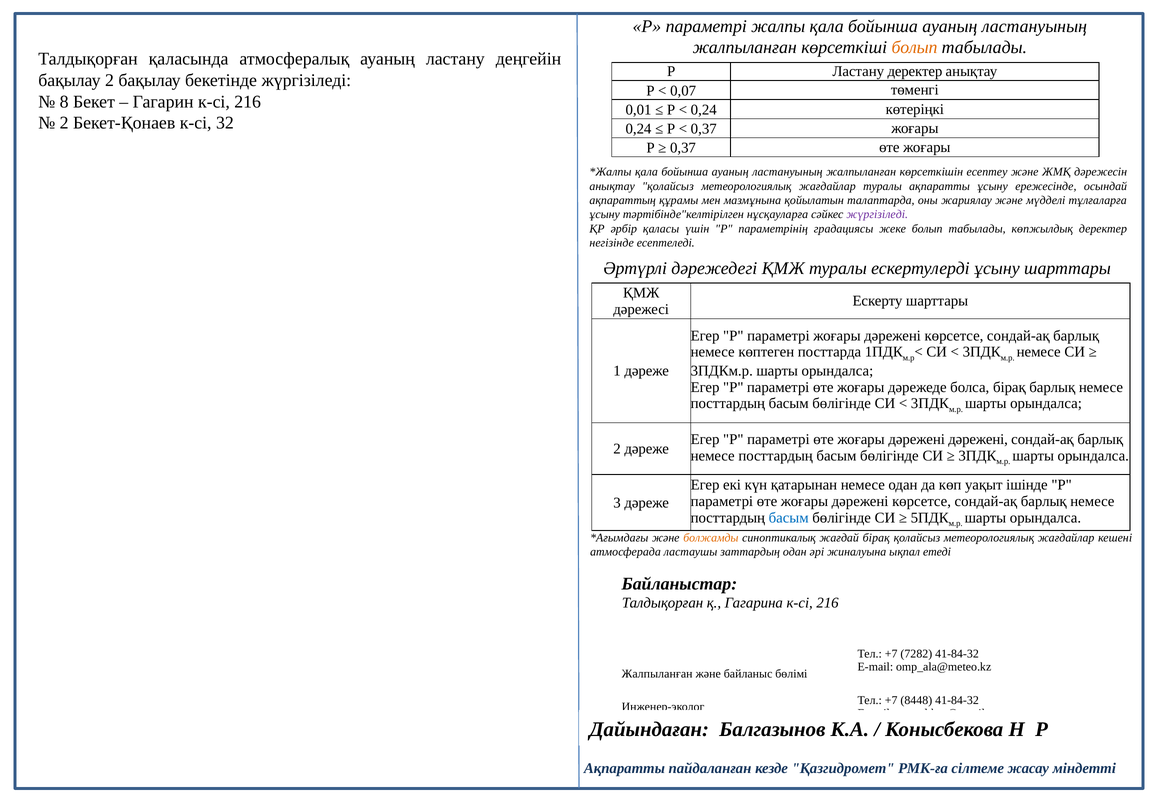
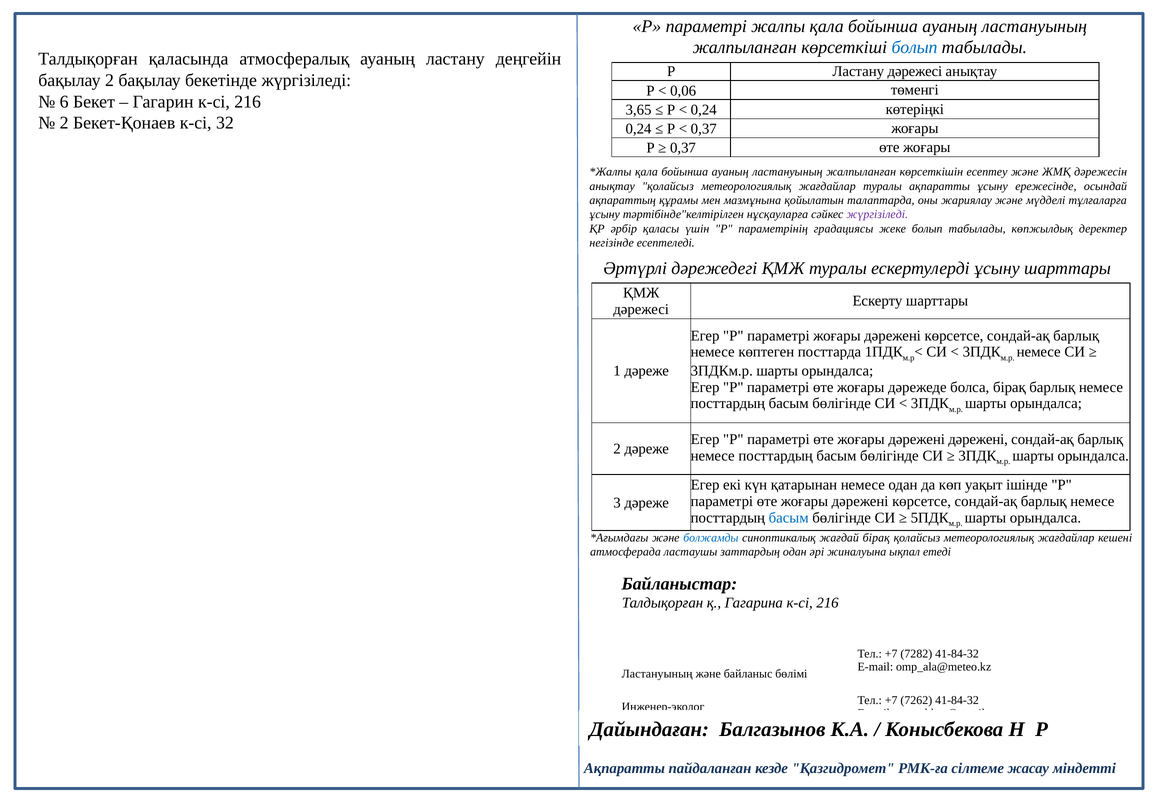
болып colour: orange -> blue (915, 48)
Ластану деректер: деректер -> дәрежесі (915, 72)
0,07: 0,07 -> 0,06 (683, 91)
8: 8 -> 6 (64, 102)
0,01: 0,01 -> 3,65 (639, 110)
болжамды colour: orange -> blue (711, 537)
Жалпыланған: Жалпыланған -> Ластануының (657, 673)
8448: 8448 -> 7262 (916, 700)
